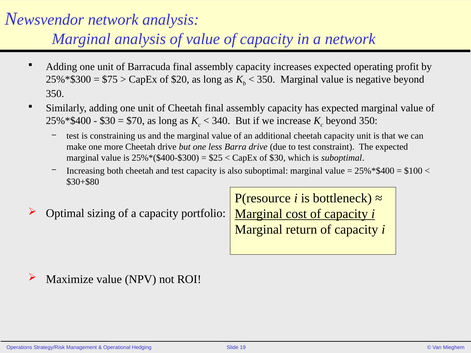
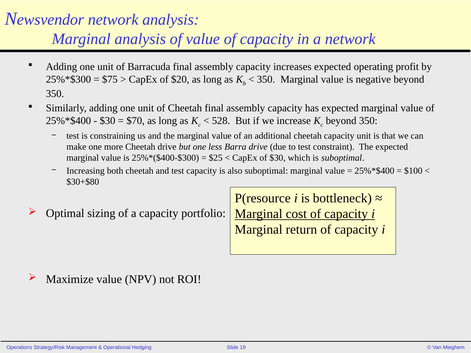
340: 340 -> 528 (221, 121)
